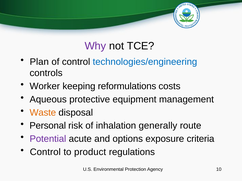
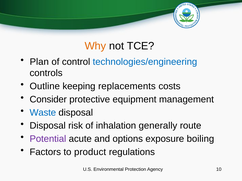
Why colour: purple -> orange (95, 46)
Worker: Worker -> Outline (45, 86)
reformulations: reformulations -> replacements (127, 86)
Aqueous: Aqueous -> Consider (48, 100)
Waste colour: orange -> blue (43, 113)
Personal: Personal -> Disposal (48, 126)
criteria: criteria -> boiling (200, 139)
Control: Control -> Factors (45, 152)
